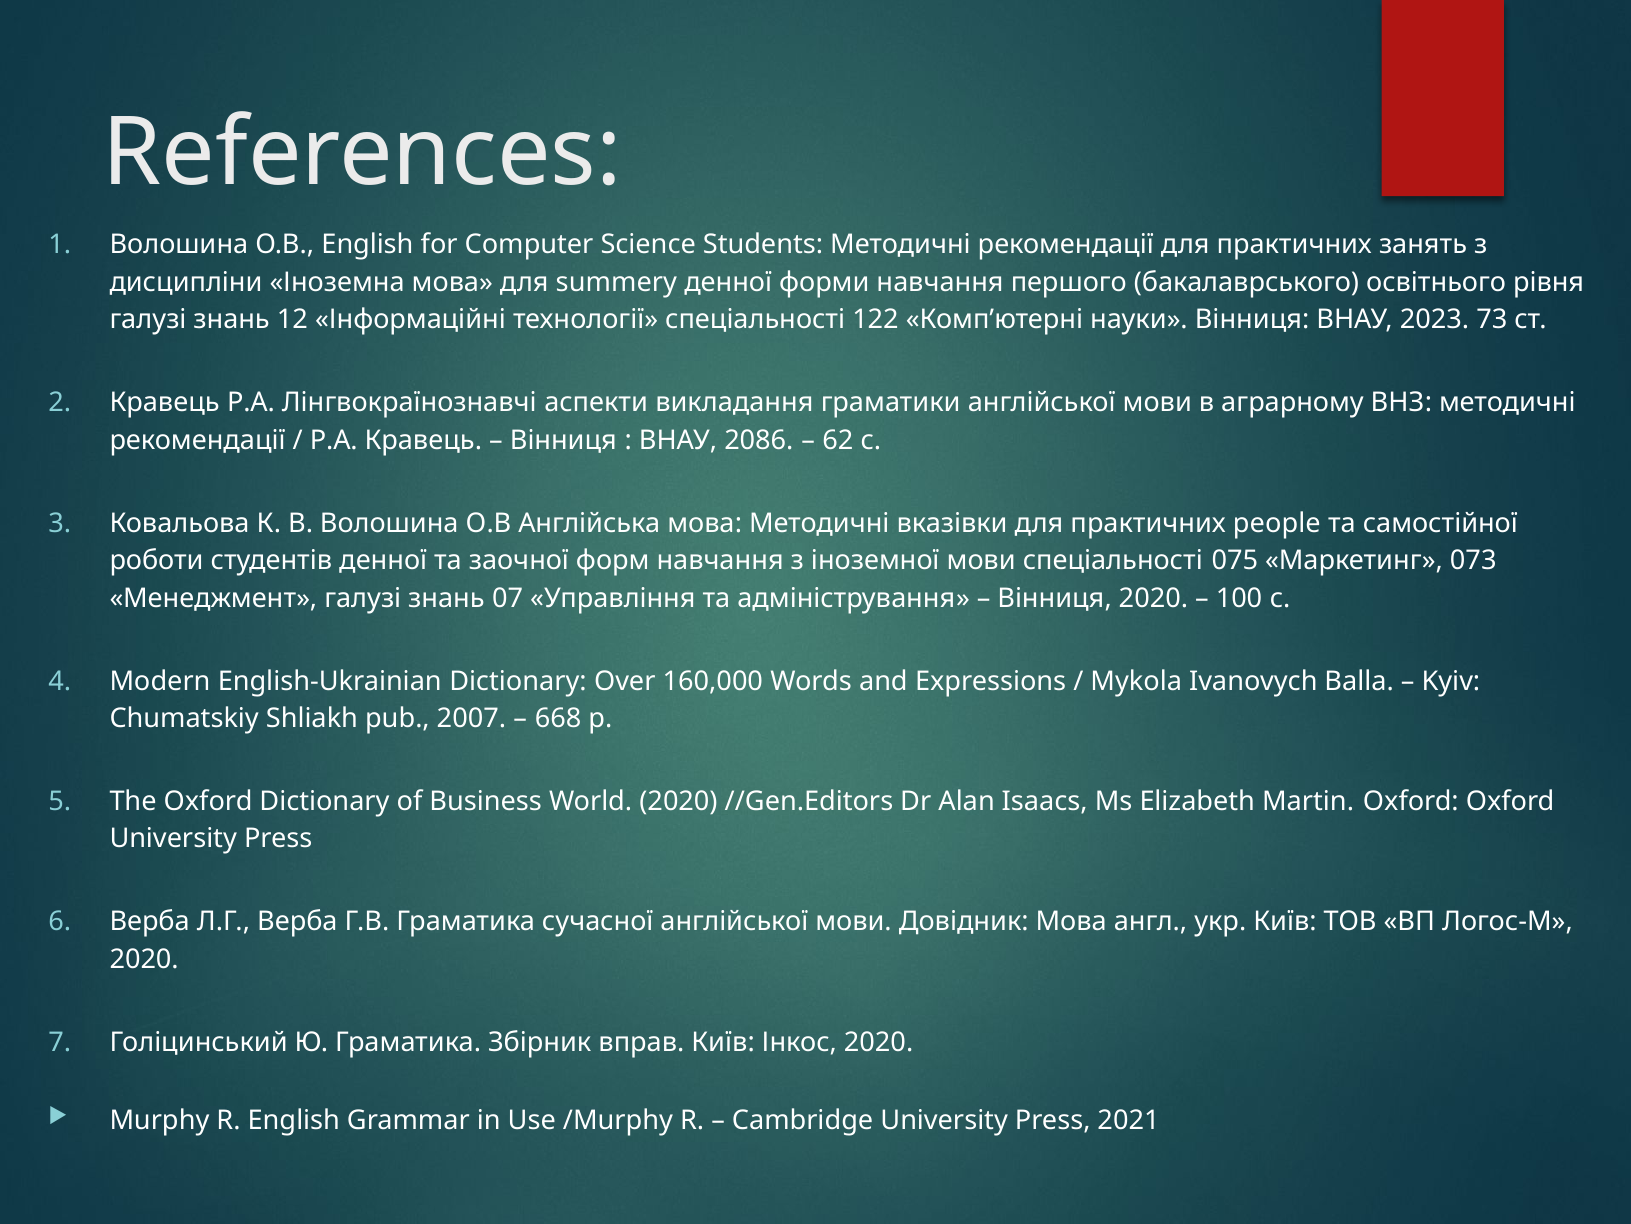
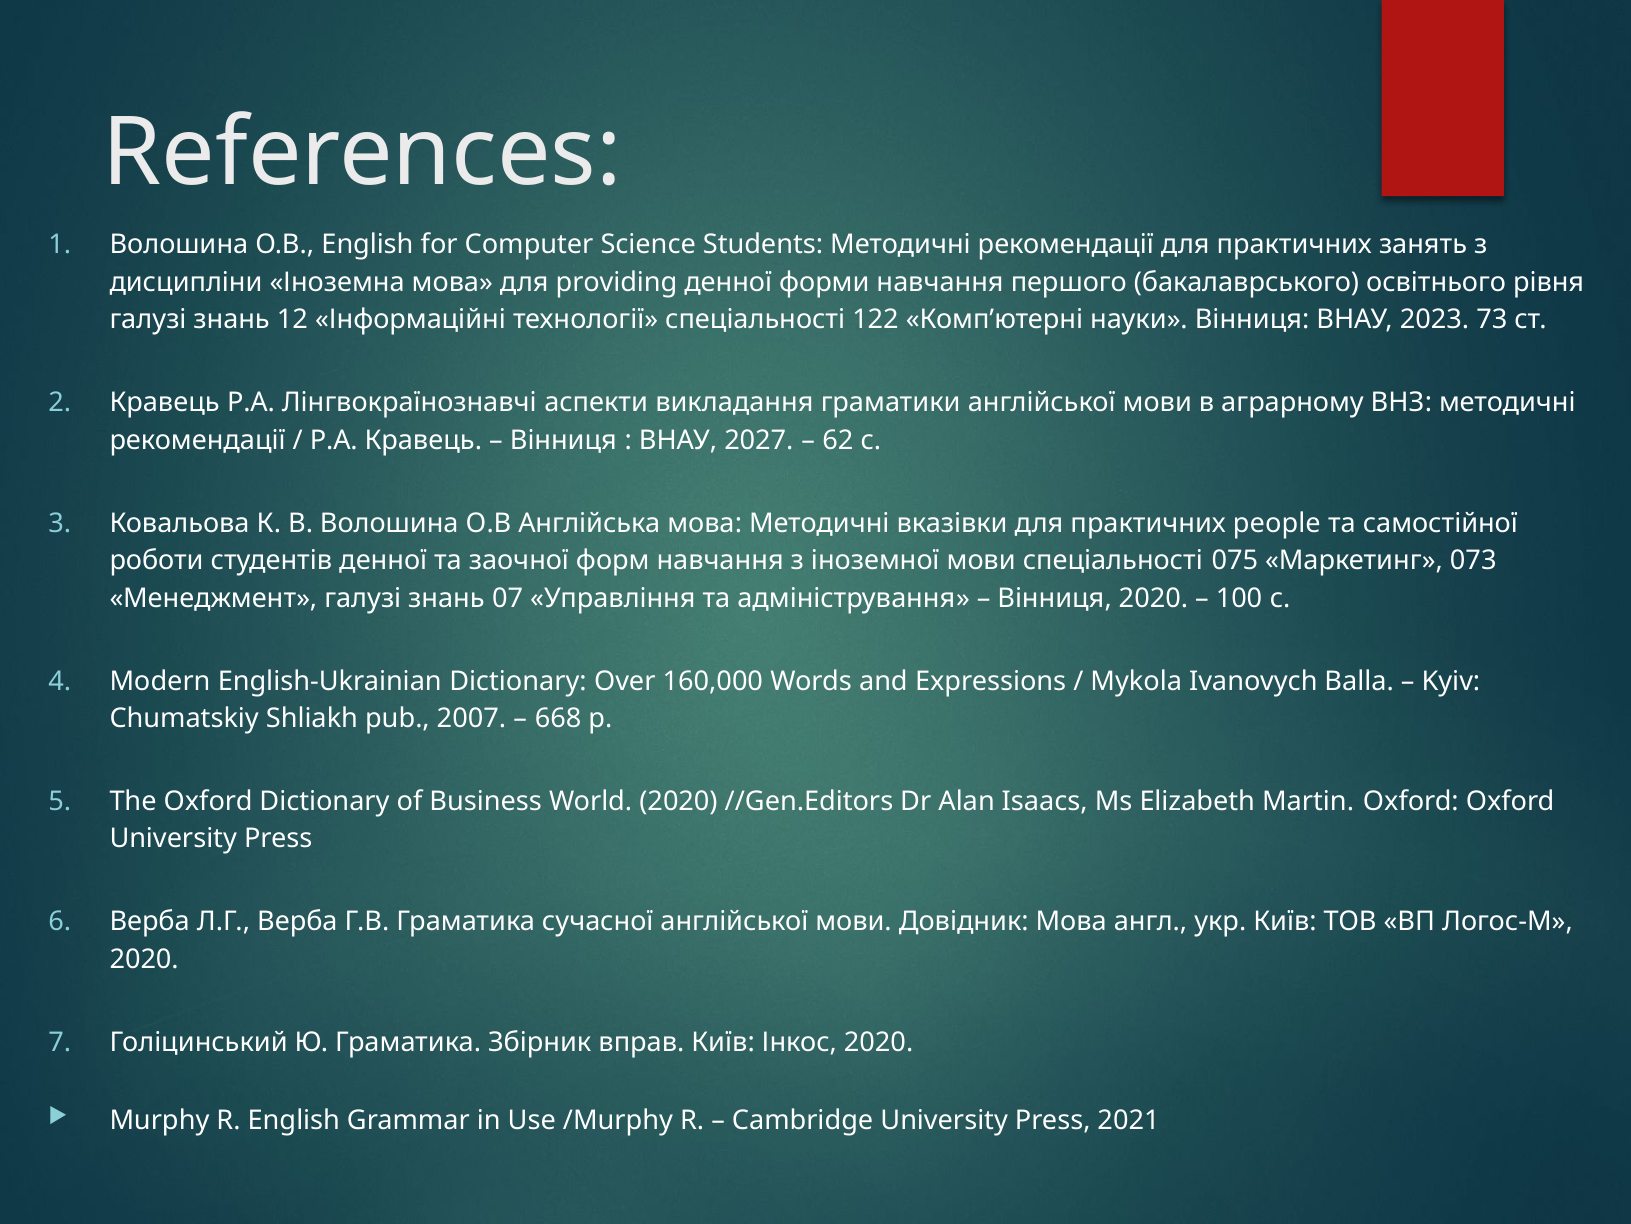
summery: summery -> providing (616, 282)
2086: 2086 -> 2027 (759, 440)
